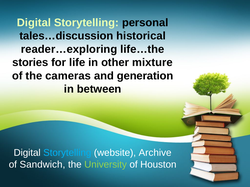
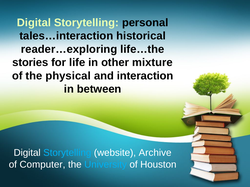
tales…discussion: tales…discussion -> tales…interaction (66, 36)
cameras: cameras -> physical (68, 76)
generation: generation -> interaction (145, 76)
Sandwich: Sandwich -> Computer (42, 165)
University colour: light green -> light blue (106, 165)
